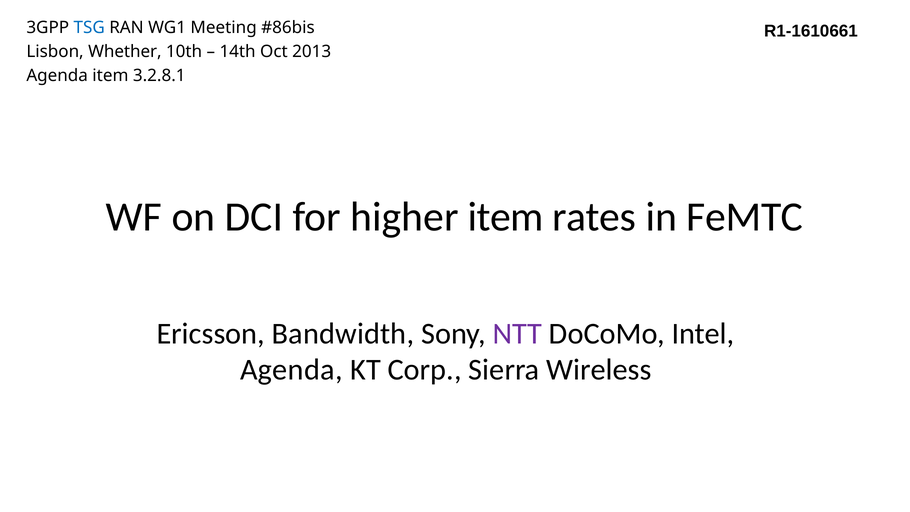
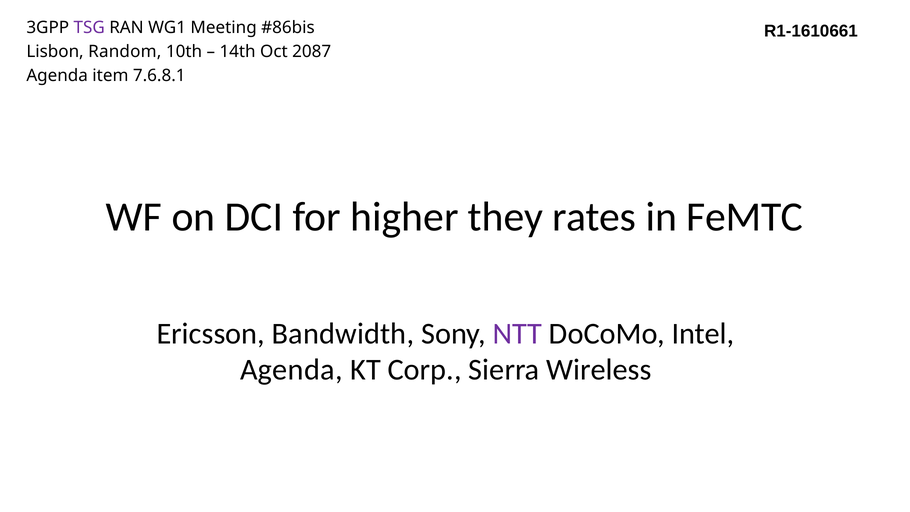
TSG colour: blue -> purple (89, 28)
Whether: Whether -> Random (125, 52)
2013: 2013 -> 2087 (312, 52)
3.2.8.1: 3.2.8.1 -> 7.6.8.1 (159, 76)
higher item: item -> they (505, 217)
